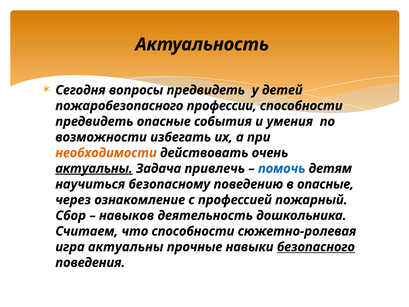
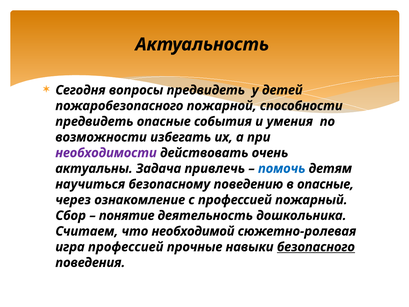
профессии: профессии -> пожарной (222, 106)
необходимости colour: orange -> purple (106, 153)
актуальны underline: present -> none (94, 168)
навыков: навыков -> понятие (127, 215)
что способности: способности -> необходимой (193, 231)
игра актуальны: актуальны -> профессией (126, 247)
